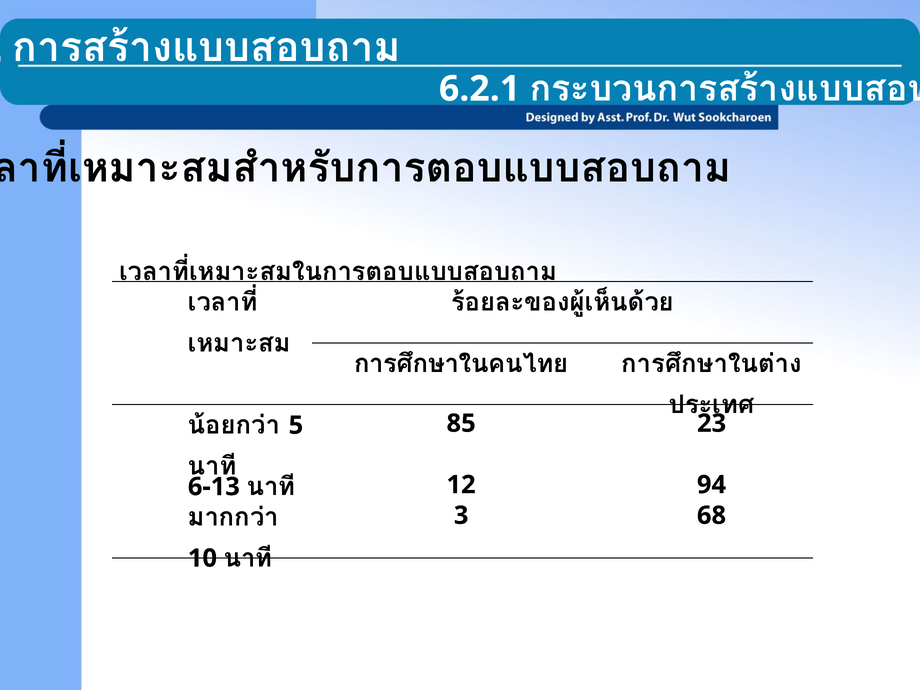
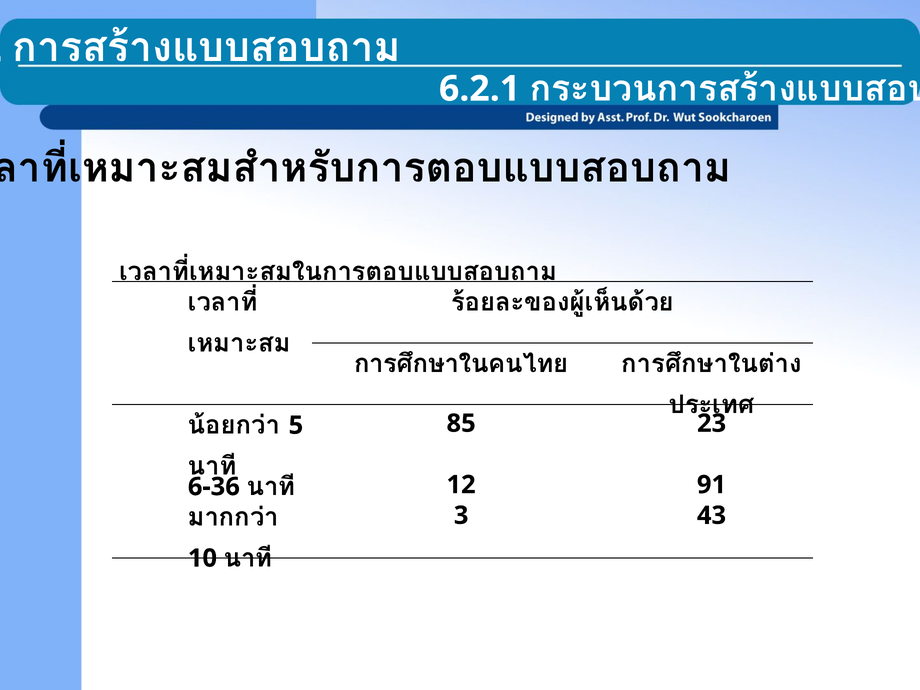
6-13: 6-13 -> 6-36 (214, 487)
94: 94 -> 91 (711, 485)
68: 68 -> 43 (711, 515)
